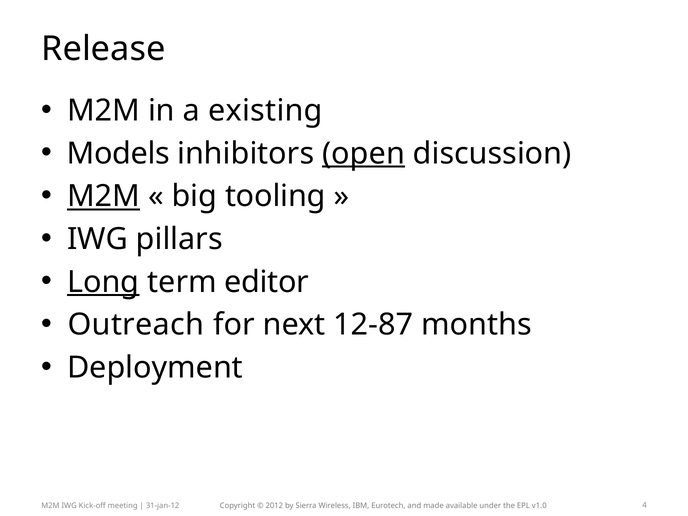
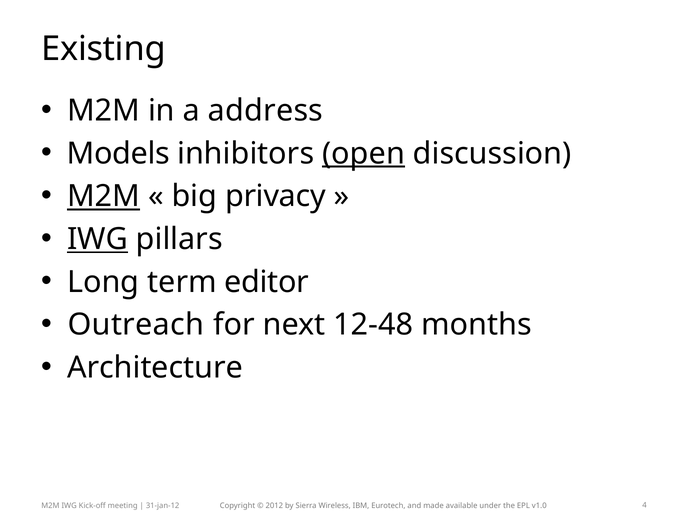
Release: Release -> Existing (104, 49)
existing: existing -> address (265, 111)
tooling: tooling -> privacy (275, 196)
IWG underline: none -> present (98, 239)
Long underline: present -> none (103, 282)
12-87: 12-87 -> 12-48 (373, 325)
Deployment: Deployment -> Architecture (155, 368)
